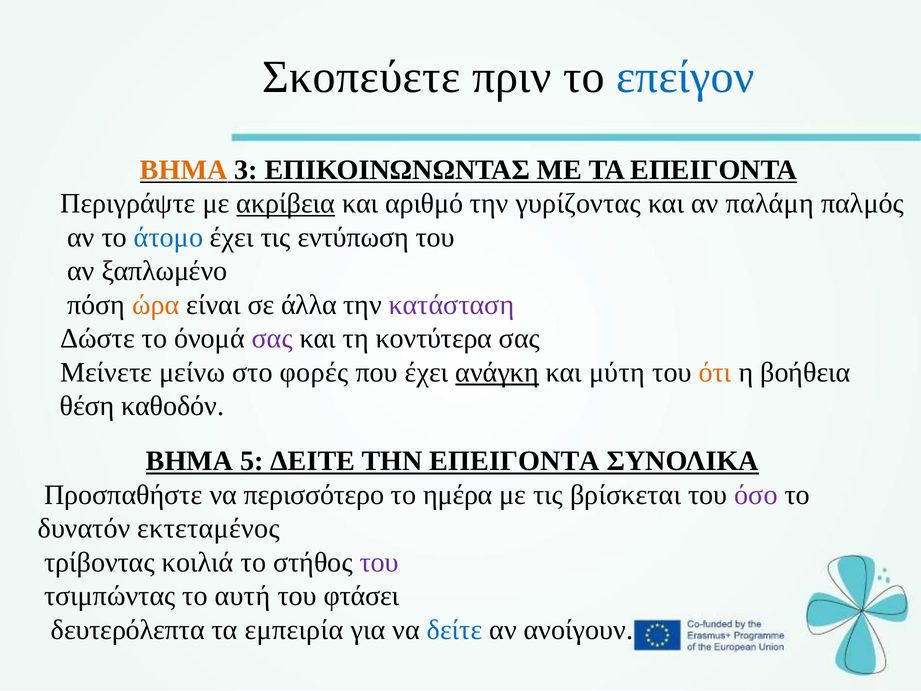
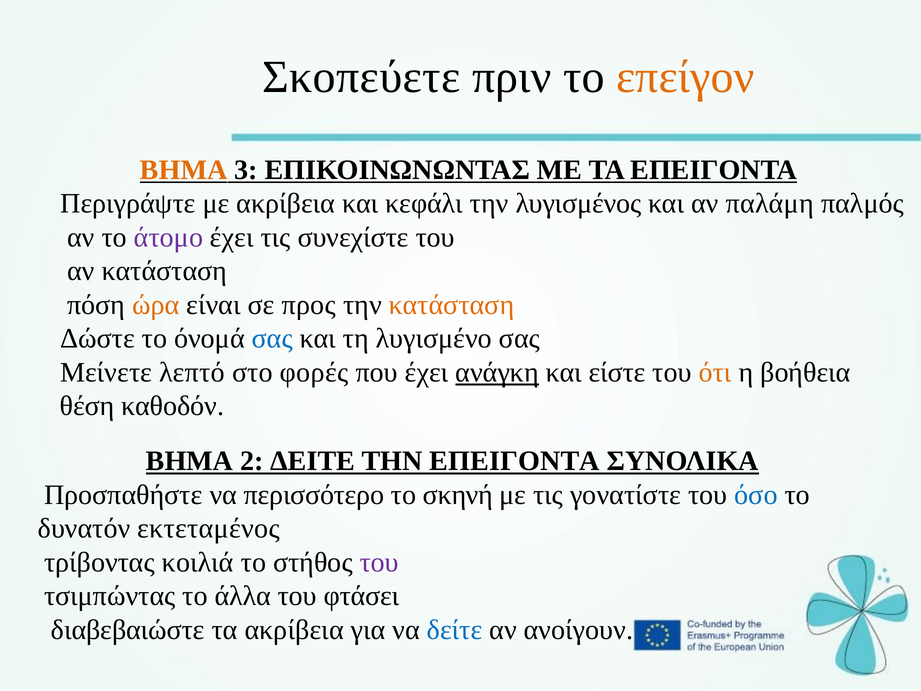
επείγον colour: blue -> orange (685, 77)
ακρίβεια underline: present -> none (286, 203)
αριθμό: αριθμό -> κεφάλι (424, 203)
γυρίζοντας: γυρίζοντας -> λυγισμένος (578, 203)
άτομο colour: blue -> purple (169, 237)
εντύπωση: εντύπωση -> συνεχίστε (353, 237)
αν ξαπλωμένο: ξαπλωμένο -> κατάσταση (164, 271)
άλλα: άλλα -> προς (309, 305)
κατάσταση colour: purple -> orange (451, 305)
σας colour: purple -> blue (272, 339)
κοντύτερα: κοντύτερα -> λυγισμένο (434, 339)
μείνω: μείνω -> λεπτό (192, 372)
μύτη: μύτη -> είστε (617, 372)
5: 5 -> 2 (252, 461)
ημέρα: ημέρα -> σκηνή (458, 495)
βρίσκεται: βρίσκεται -> γονατίστε (626, 495)
όσο colour: purple -> blue (756, 495)
αυτή: αυτή -> άλλα (243, 596)
δευτερόλεπτα: δευτερόλεπτα -> διαβεβαιώστε (128, 630)
τα εμπειρία: εμπειρία -> ακρίβεια (294, 630)
